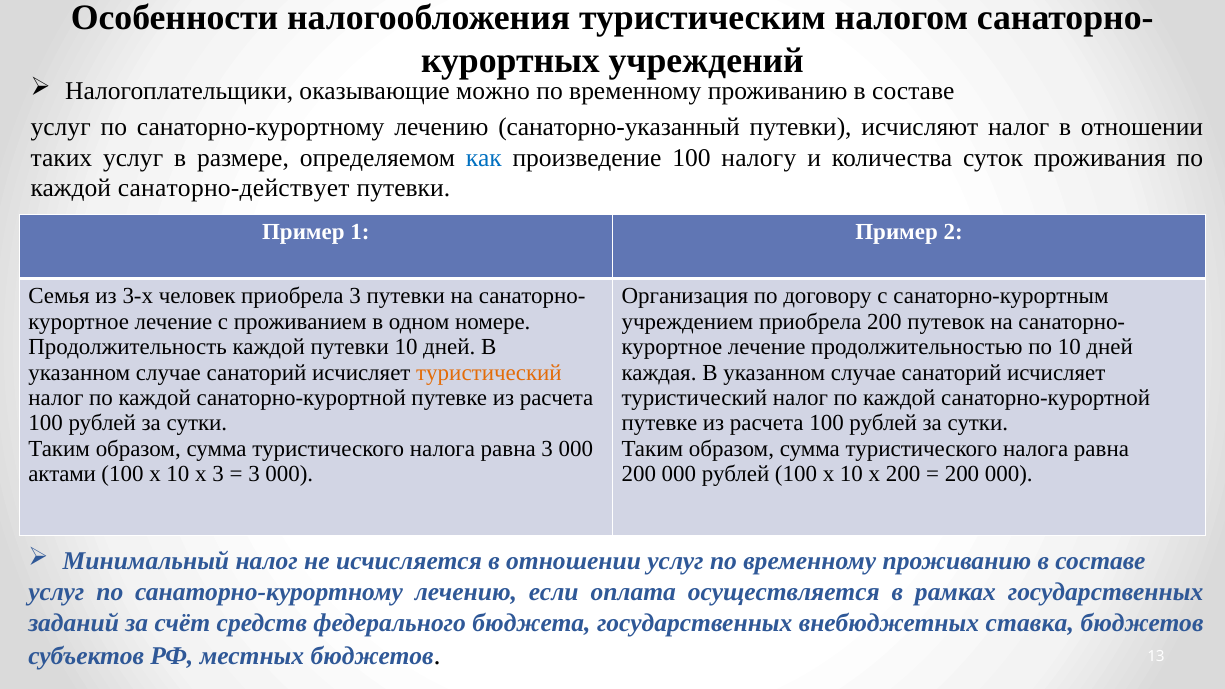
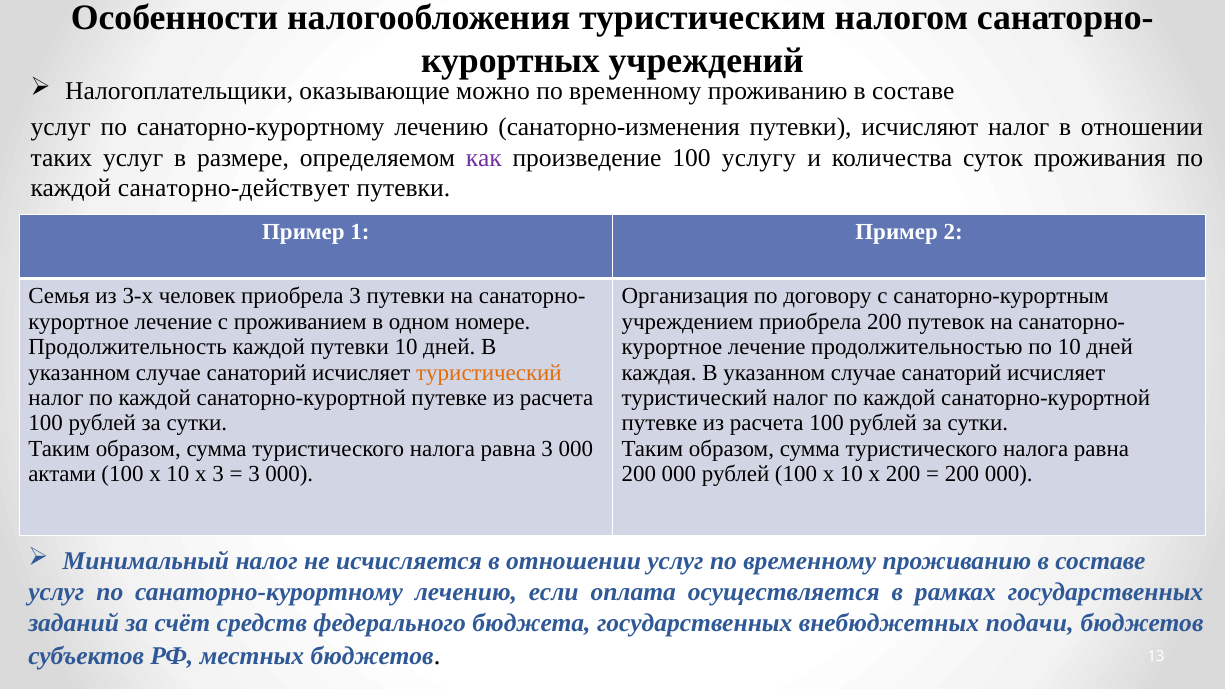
санаторно-указанный: санаторно-указанный -> санаторно-изменения (619, 127)
как colour: blue -> purple (484, 158)
налогу: налогу -> услугу (759, 158)
ставка: ставка -> подачи (1030, 623)
